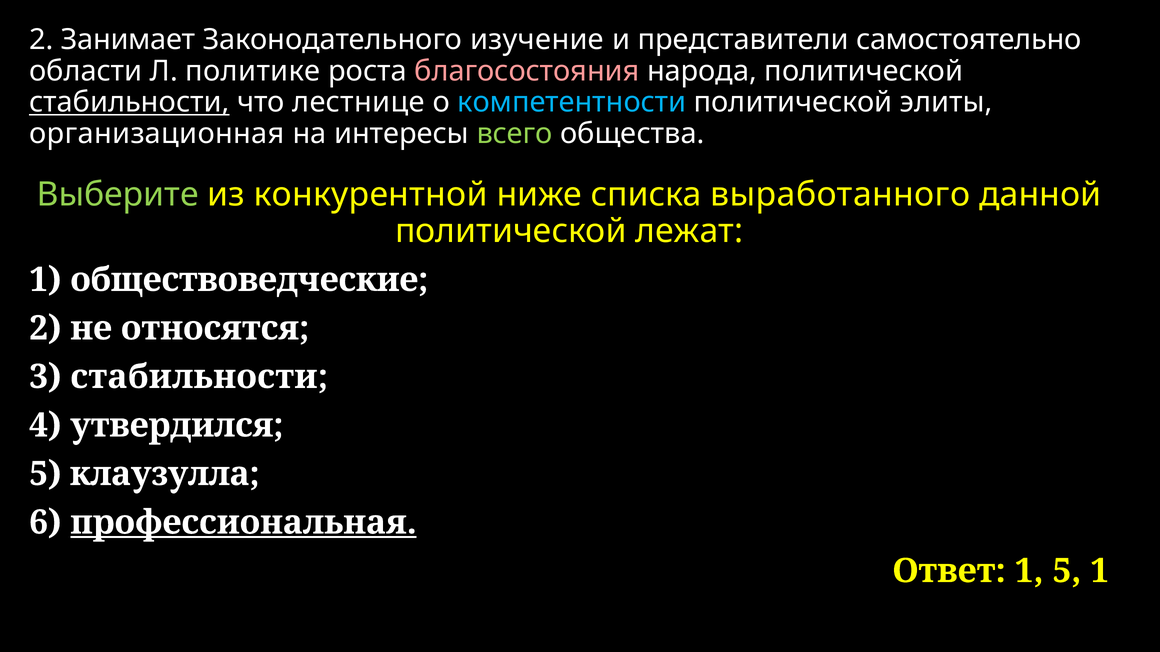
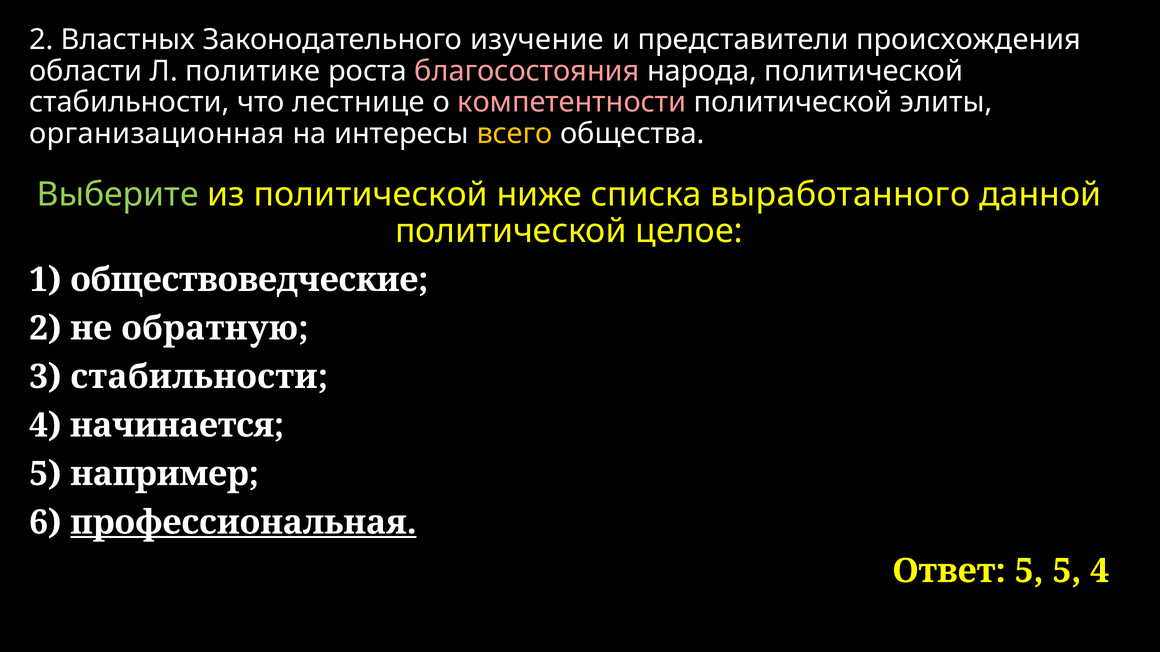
Занимает: Занимает -> Властных (128, 40)
самостоятельно: самостоятельно -> происхождения (969, 40)
стабильности underline: present -> none (129, 102)
компетентности colour: light blue -> pink (572, 102)
всего colour: light green -> yellow (515, 134)
из конкурентной: конкурентной -> политической (371, 195)
лежат: лежат -> целое (689, 231)
относятся: относятся -> обратную (215, 329)
утвердился: утвердился -> начинается (177, 426)
клаузулла: клаузулла -> например (165, 474)
Ответ 1: 1 -> 5 (1029, 571)
5 1: 1 -> 4 (1100, 571)
